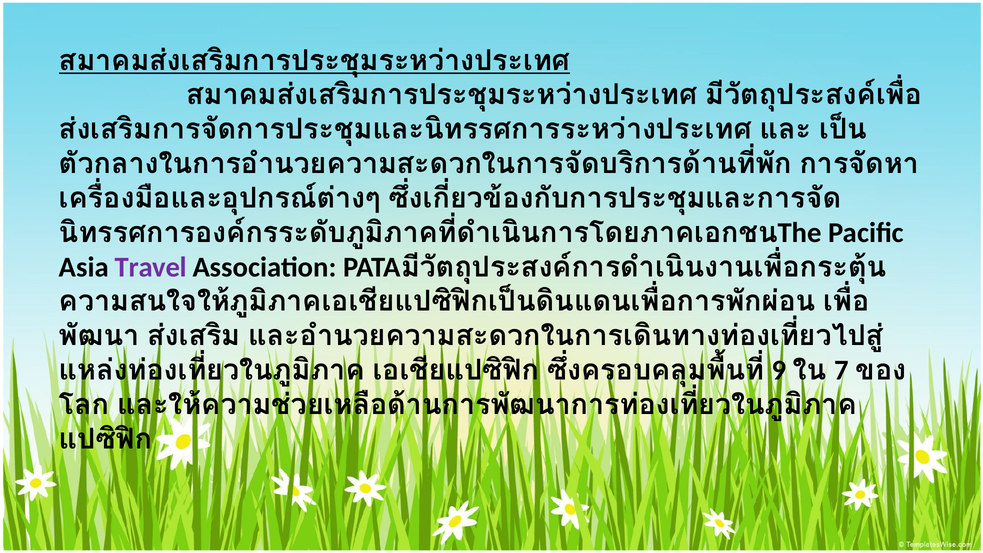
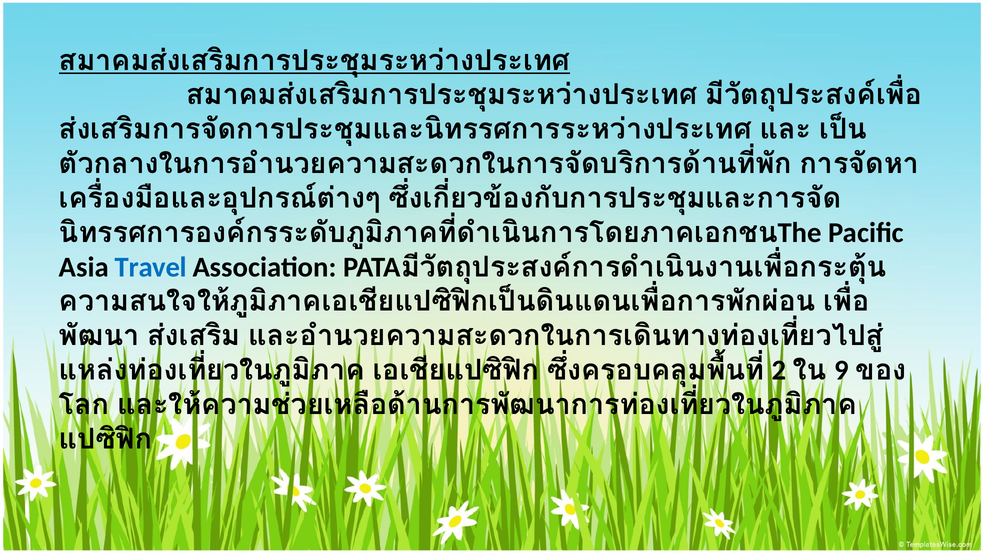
Travel colour: purple -> blue (151, 267)
9: 9 -> 2 (779, 370)
7: 7 -> 9 (842, 370)
